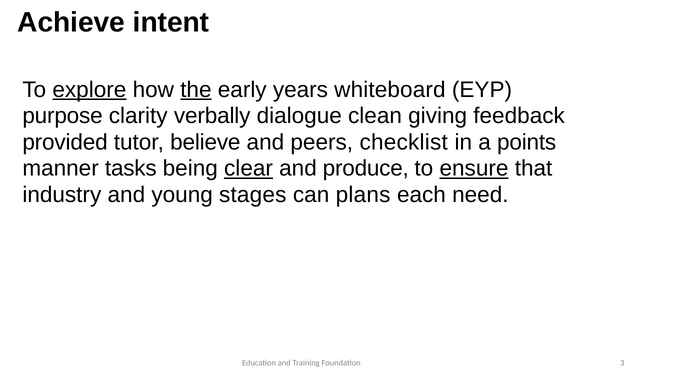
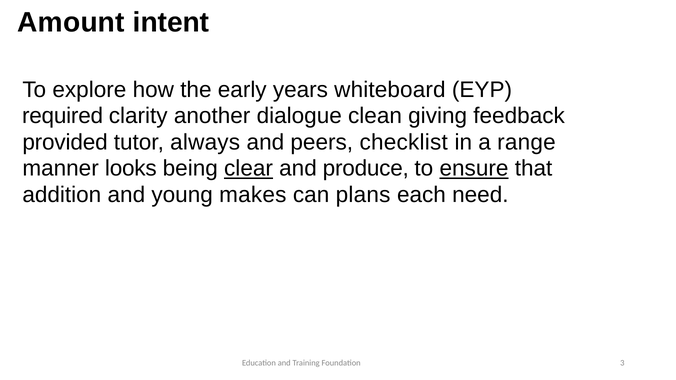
Achieve: Achieve -> Amount (71, 22)
explore underline: present -> none (89, 90)
the underline: present -> none (196, 90)
purpose: purpose -> required (63, 116)
verbally: verbally -> another (212, 116)
believe: believe -> always (205, 142)
points: points -> range (526, 142)
tasks: tasks -> looks (131, 169)
industry: industry -> addition (62, 195)
stages: stages -> makes (253, 195)
